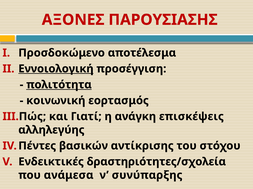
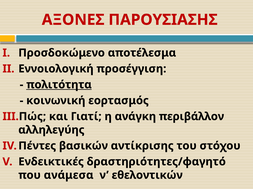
Εννοιολογική underline: present -> none (56, 69)
επισκέψεις: επισκέψεις -> περιβάλλον (191, 117)
δραστηριότητες/σχολεία: δραστηριότητες/σχολεία -> δραστηριότητες/φαγητό (156, 162)
συνύπαρξης: συνύπαρξης -> εθελοντικών (147, 176)
